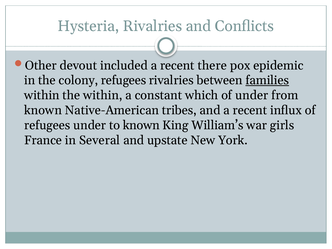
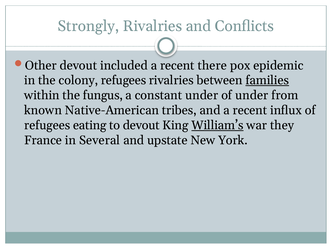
Hysteria: Hysteria -> Strongly (88, 26)
the within: within -> fungus (103, 95)
constant which: which -> under (202, 95)
refugees under: under -> eating (90, 125)
to known: known -> devout (141, 125)
William’s underline: none -> present (217, 125)
girls: girls -> they (282, 125)
